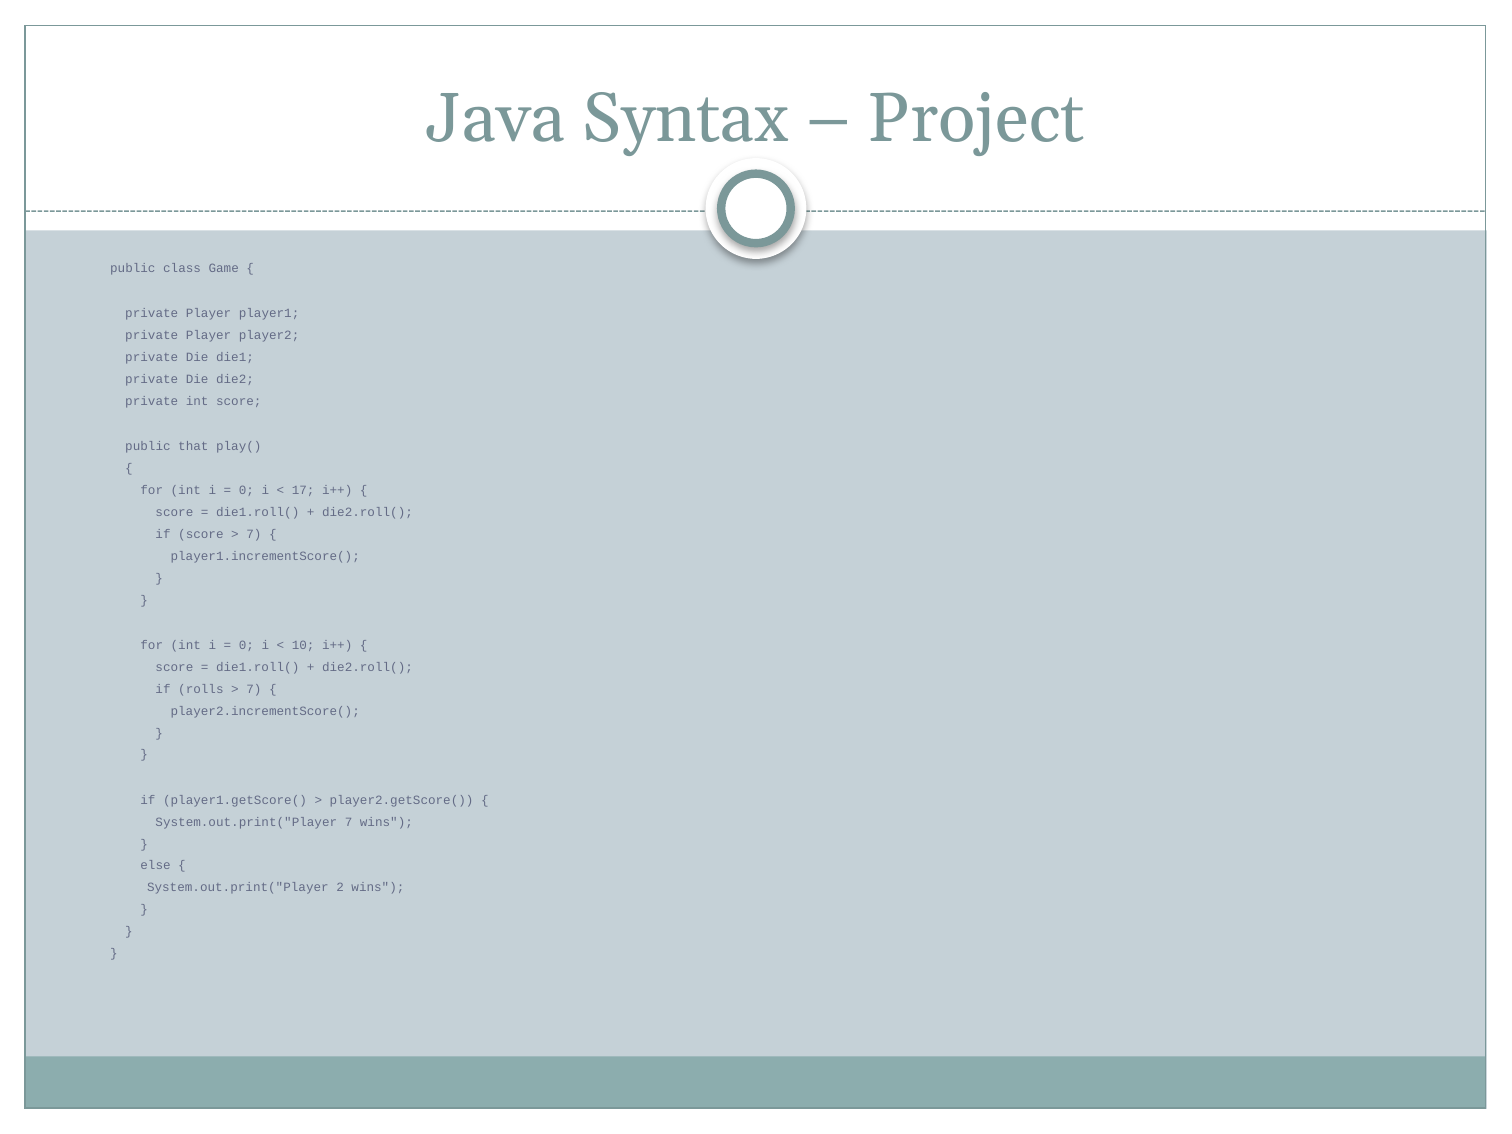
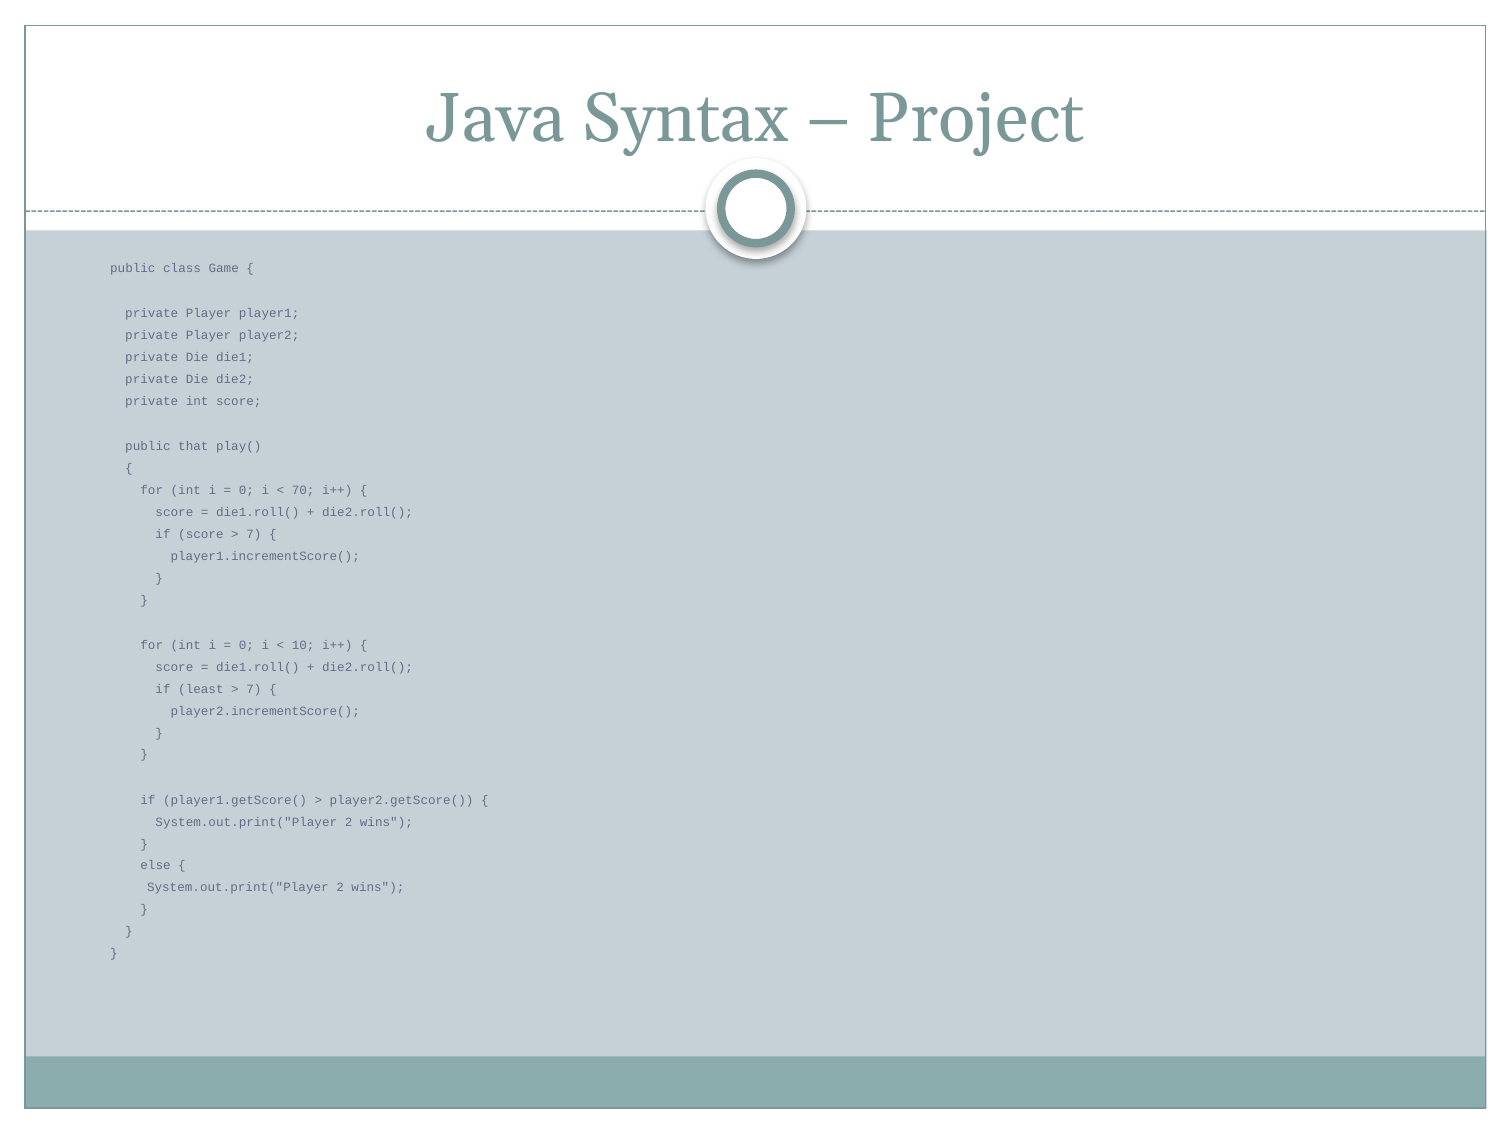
17: 17 -> 70 (303, 490)
rolls: rolls -> least (201, 689)
7: 7 -> 2 (349, 822)
